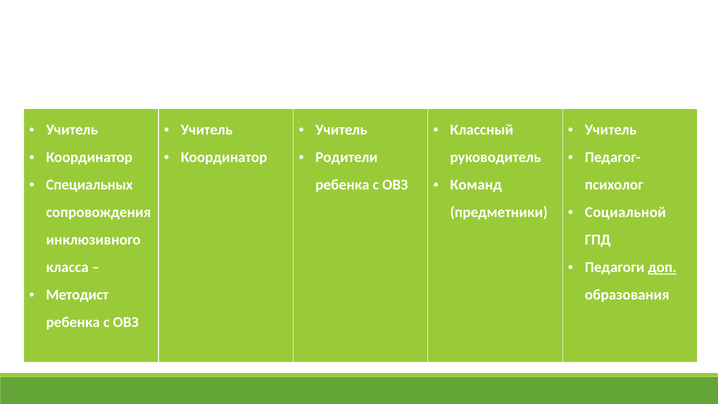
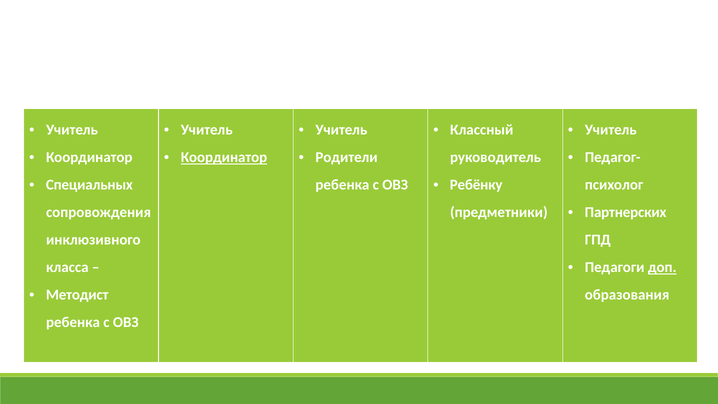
Координатор underline: none -> present (224, 157)
Команд: Команд -> Ребёнку (476, 185)
Социальной: Социальной -> Партнерских (626, 212)
